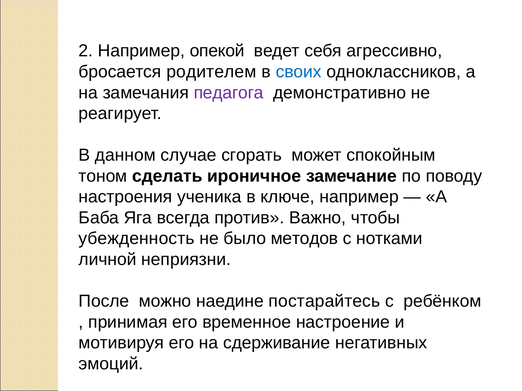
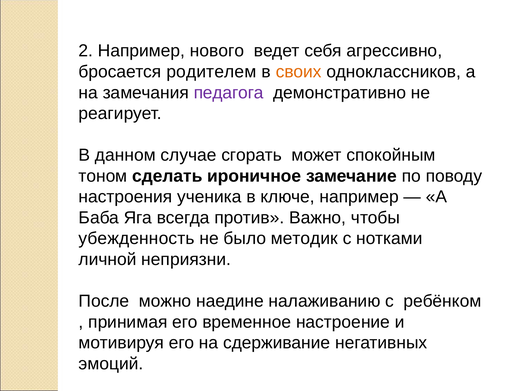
опекой: опекой -> нового (217, 51)
своих colour: blue -> orange (299, 72)
методов: методов -> методик (304, 239)
постарайтесь: постарайтесь -> налаживанию (325, 302)
